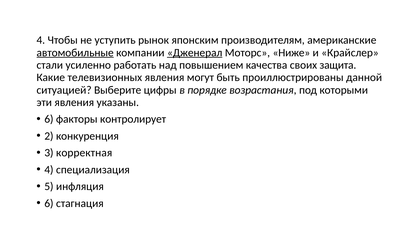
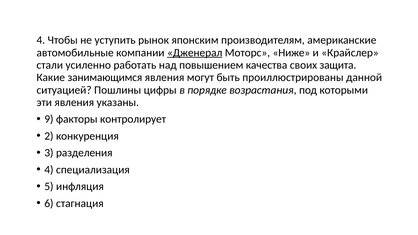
автомобильные underline: present -> none (75, 53)
телевизионных: телевизионных -> занимающимся (105, 78)
Выберите: Выберите -> Пошлины (118, 90)
6: 6 -> 9 (49, 119)
корректная: корректная -> разделения (84, 153)
